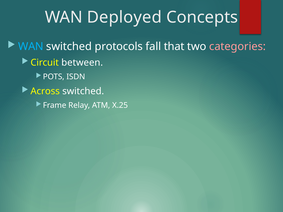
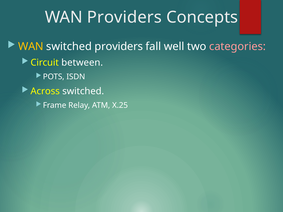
WAN Deployed: Deployed -> Providers (124, 17)
WAN colour: light blue -> yellow (31, 47)
switched protocols: protocols -> providers (119, 47)
that: that -> well (174, 47)
